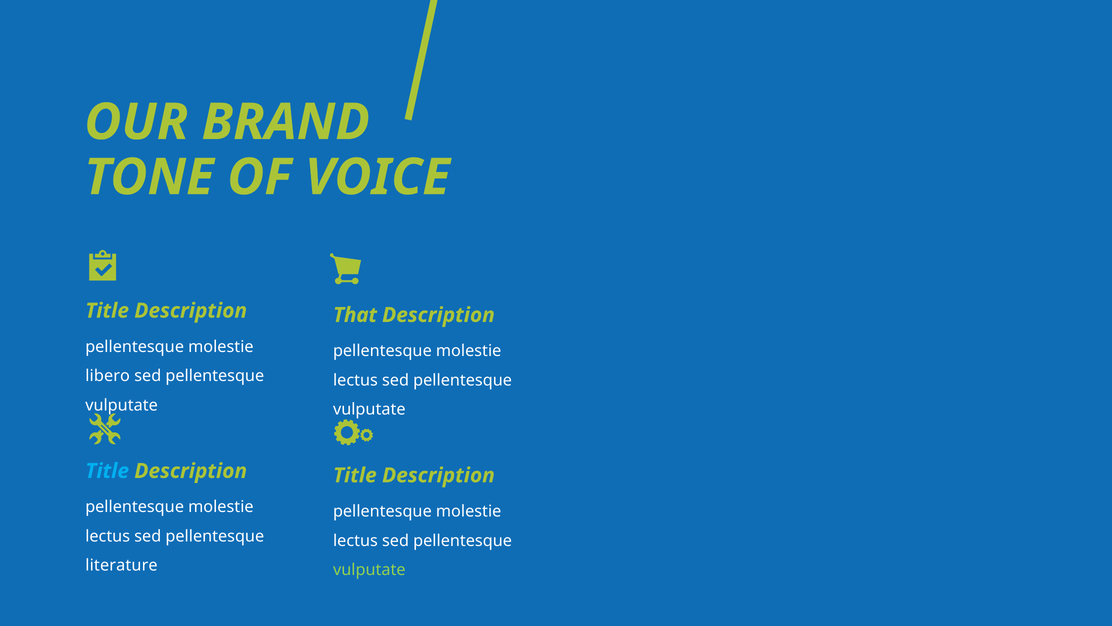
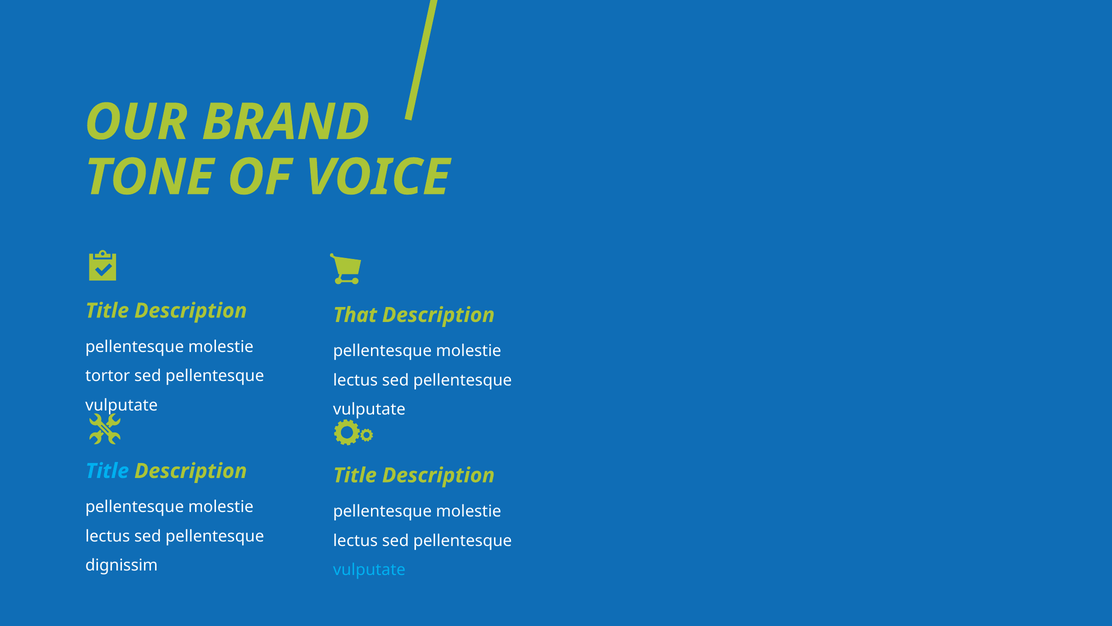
libero: libero -> tortor (108, 376)
literature: literature -> dignissim (122, 565)
vulputate colour: light green -> light blue (369, 569)
